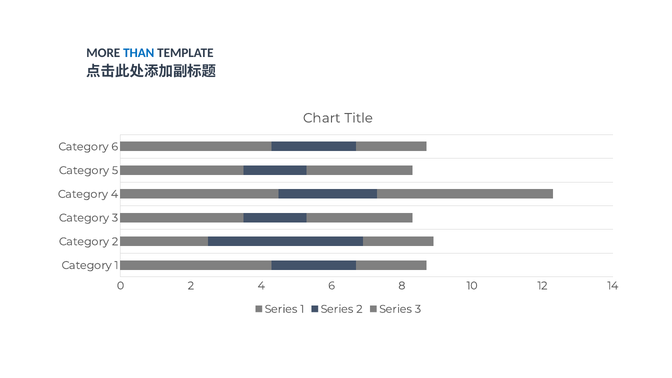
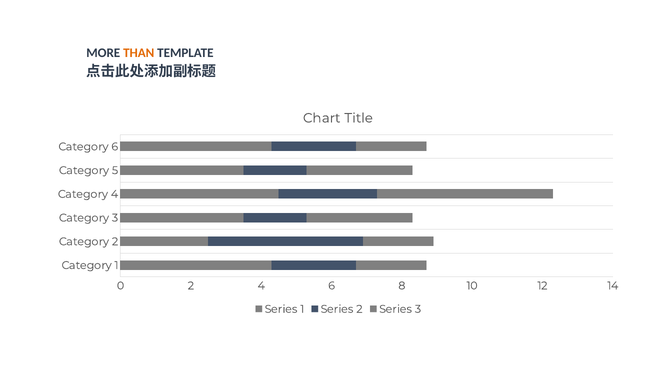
THAN colour: blue -> orange (139, 53)
